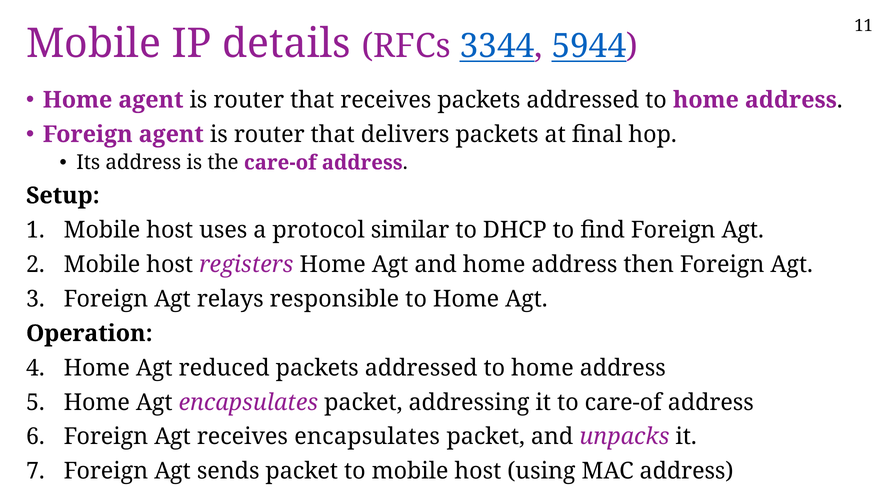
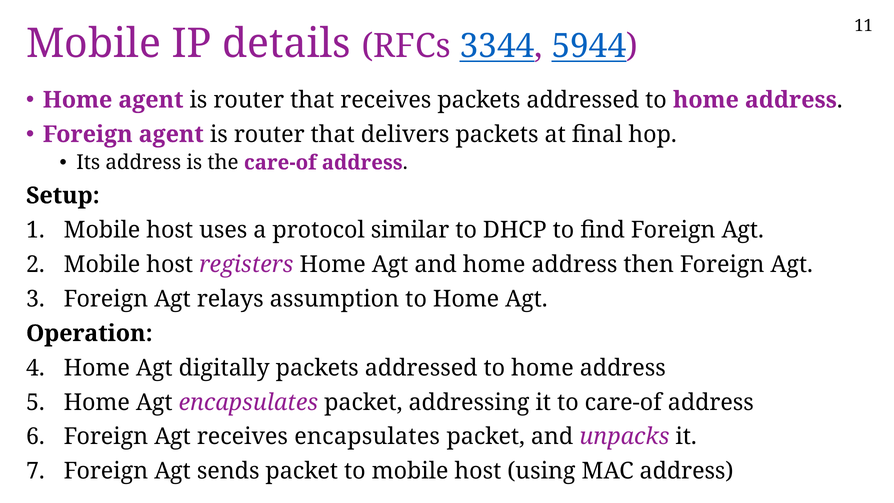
responsible: responsible -> assumption (334, 299)
reduced: reduced -> digitally (224, 368)
